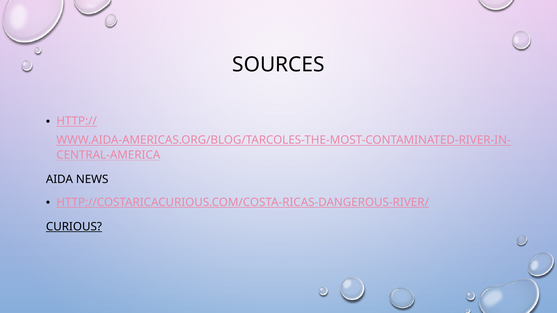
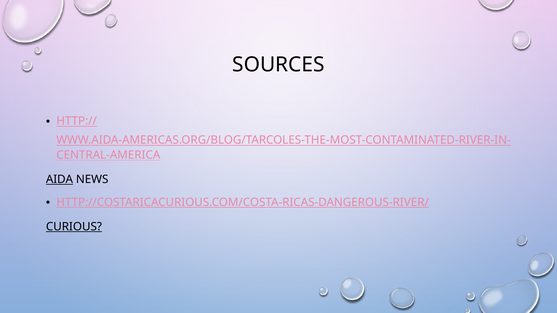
AIDA underline: none -> present (59, 179)
